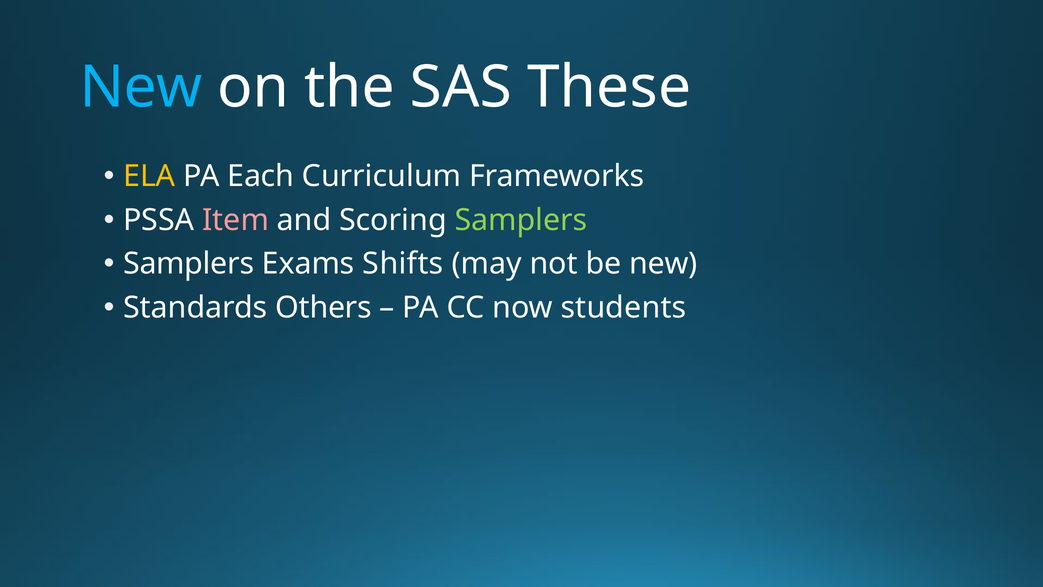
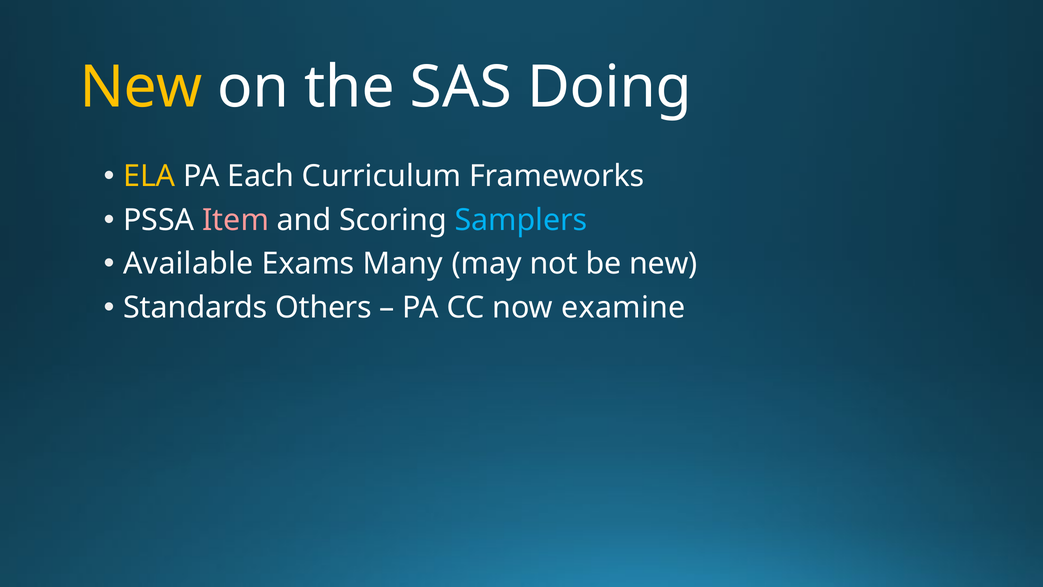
New colour: light blue -> yellow (141, 88)
These: These -> Doing (609, 88)
Samplers colour: light green -> light blue (521, 220)
Samplers: Samplers -> Available (188, 264)
Shifts: Shifts -> Many (403, 264)
students: students -> examine (623, 308)
